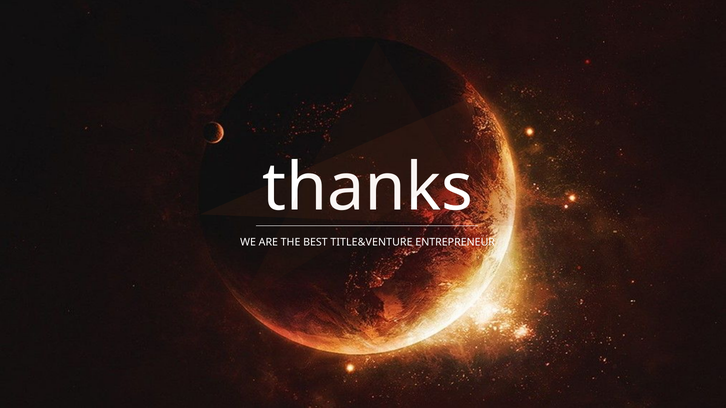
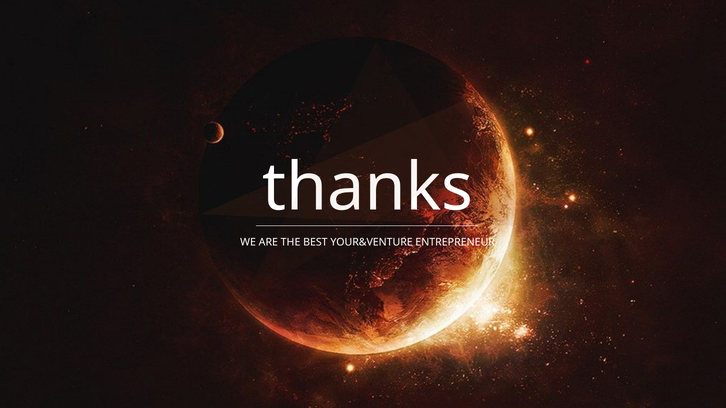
TITLE&VENTURE: TITLE&VENTURE -> YOUR&VENTURE (372, 243)
